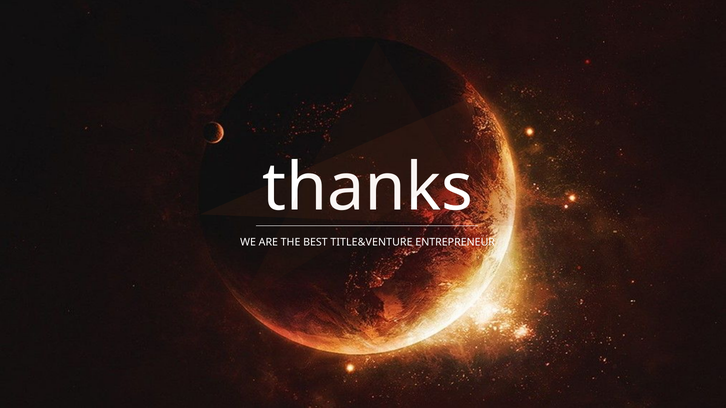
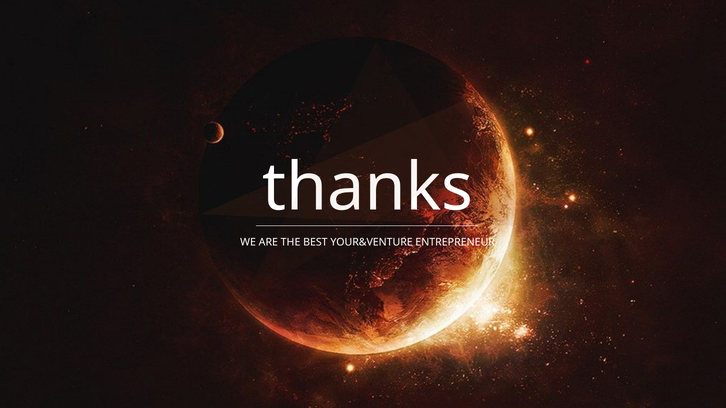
TITLE&VENTURE: TITLE&VENTURE -> YOUR&VENTURE (372, 243)
